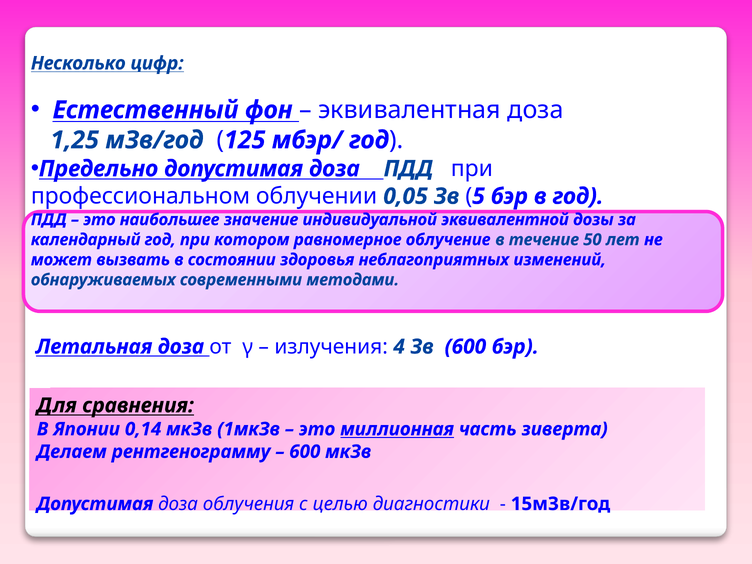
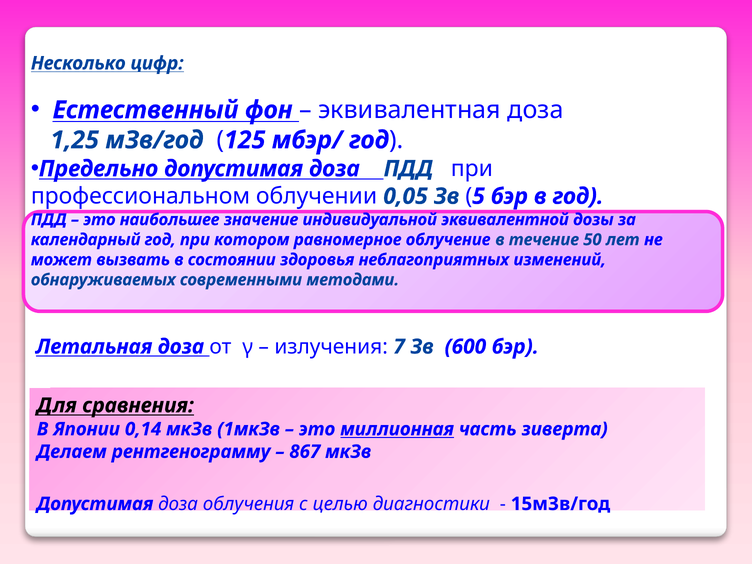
4: 4 -> 7 (399, 347)
600: 600 -> 867 (305, 452)
